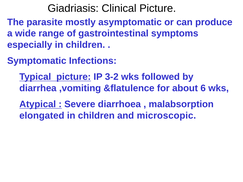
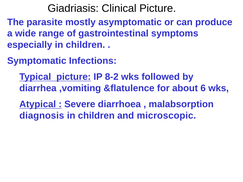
3-2: 3-2 -> 8-2 (112, 77)
elongated: elongated -> diagnosis (42, 116)
